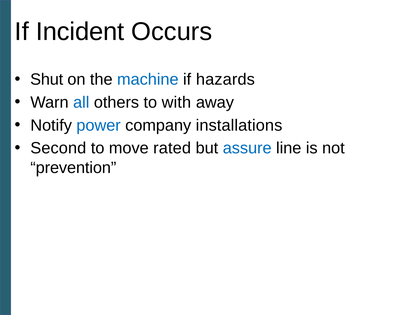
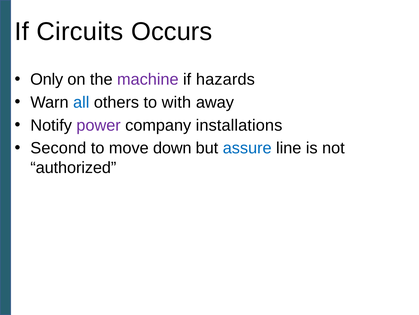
Incident: Incident -> Circuits (80, 31)
Shut: Shut -> Only (47, 79)
machine colour: blue -> purple (148, 79)
power colour: blue -> purple (99, 125)
rated: rated -> down (172, 148)
prevention: prevention -> authorized (73, 167)
